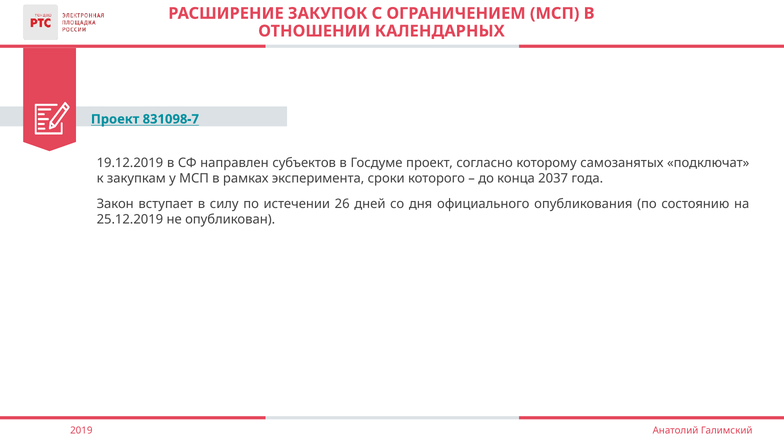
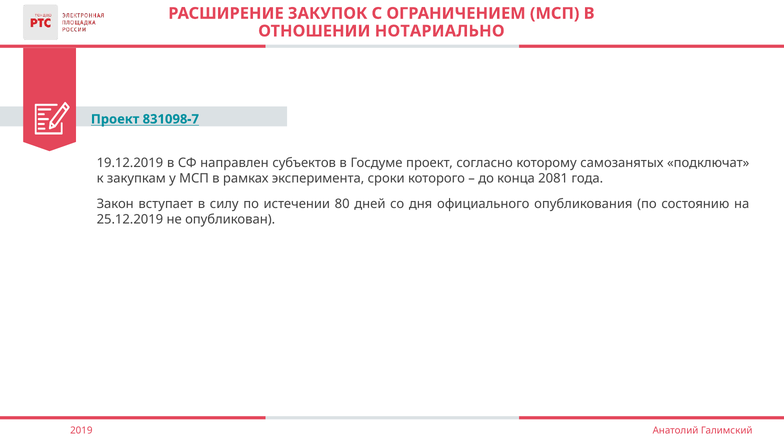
КАЛЕНДАРНЫХ: КАЛЕНДАРНЫХ -> НОТАРИАЛЬНО (440, 31)
2037: 2037 -> 2081 (553, 179)
26: 26 -> 80 (342, 204)
